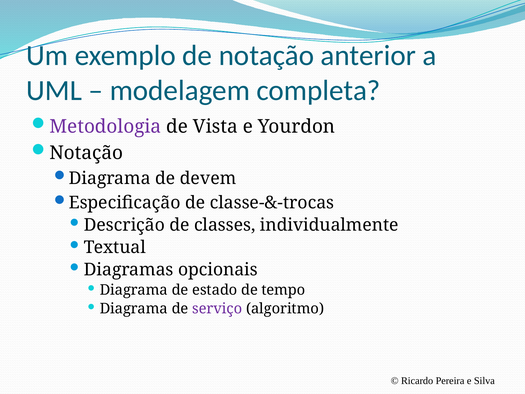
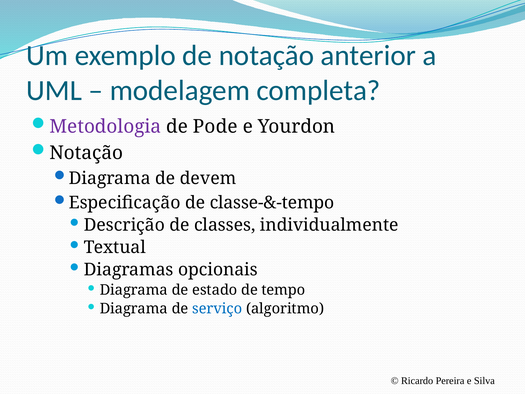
Vista: Vista -> Pode (215, 126)
classe-&-trocas: classe-&-trocas -> classe-&-tempo (272, 203)
serviço colour: purple -> blue (217, 308)
